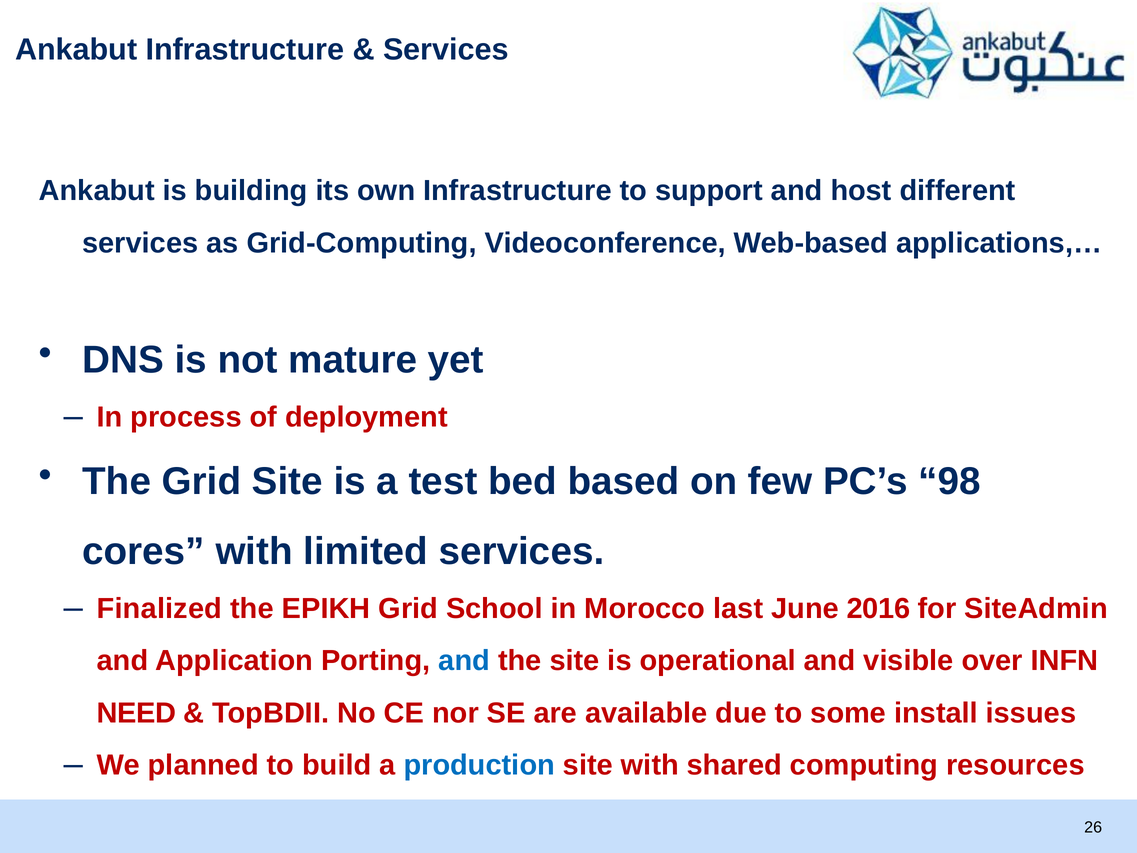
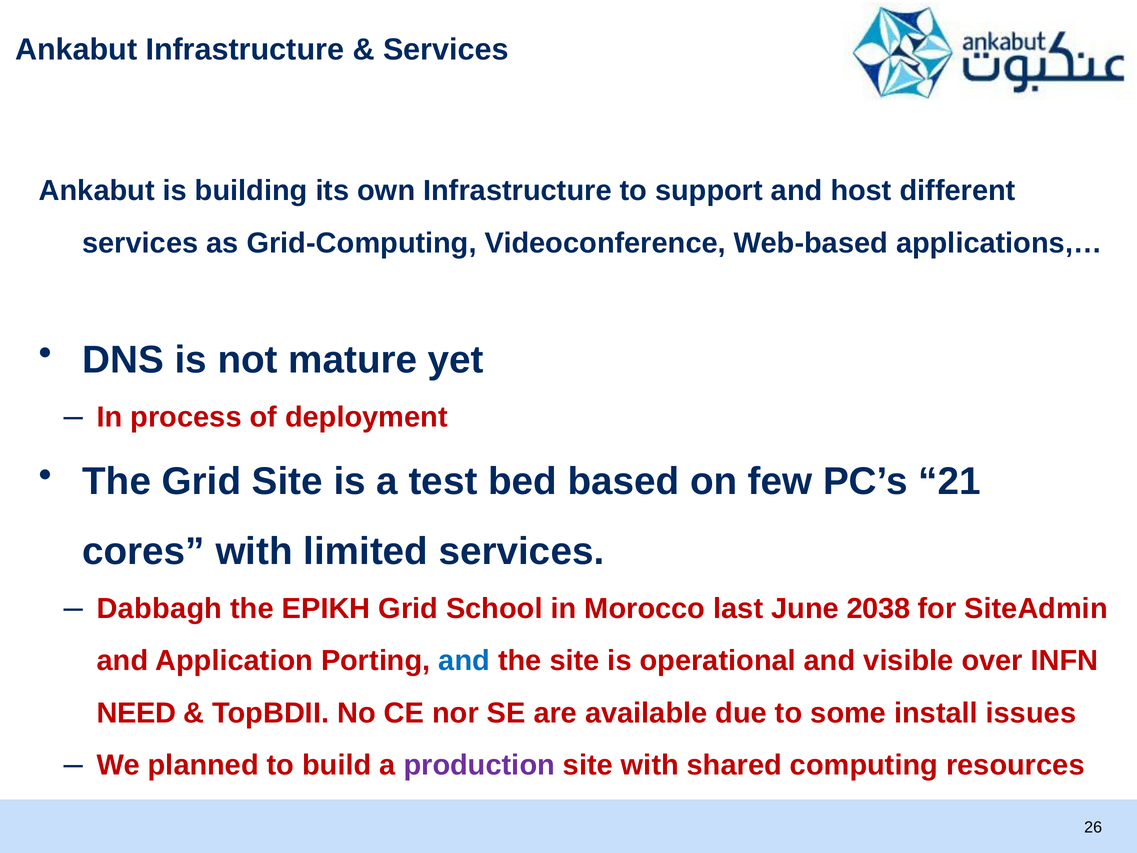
98: 98 -> 21 (950, 482)
Finalized: Finalized -> Dabbagh (159, 609)
2016: 2016 -> 2038 (878, 609)
production colour: blue -> purple (479, 765)
